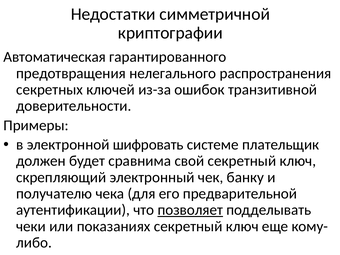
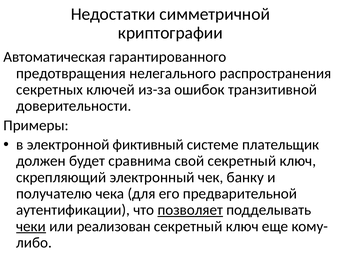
шифровать: шифровать -> фиктивный (148, 145)
чеки underline: none -> present (31, 226)
показаниях: показаниях -> реализован (114, 226)
